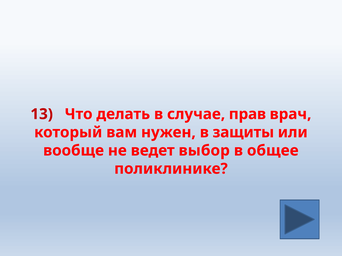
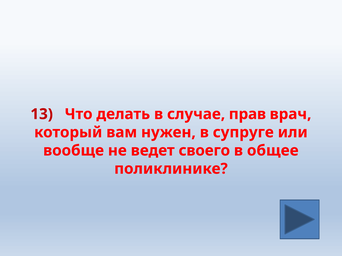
защиты: защиты -> супруге (243, 133)
выбор: выбор -> своего (204, 151)
